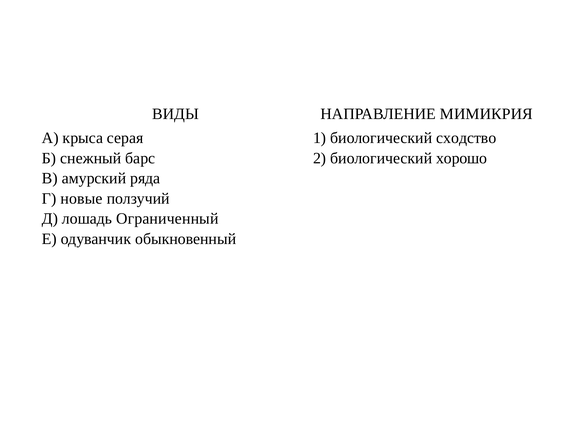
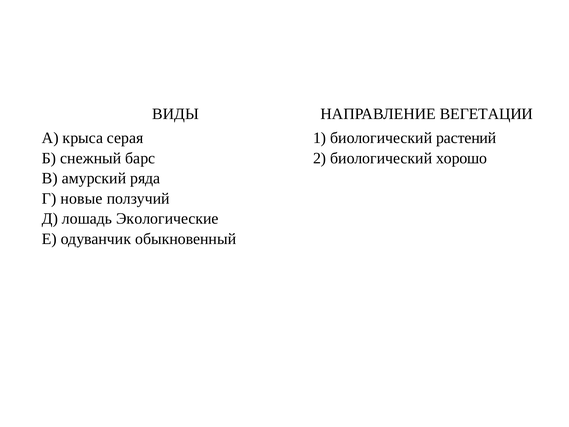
МИМИКРИЯ: МИМИКРИЯ -> ВЕГЕТАЦИИ (487, 114)
сходство: сходство -> растений (466, 138)
Ограниченный: Ограниченный -> Экологические (167, 219)
